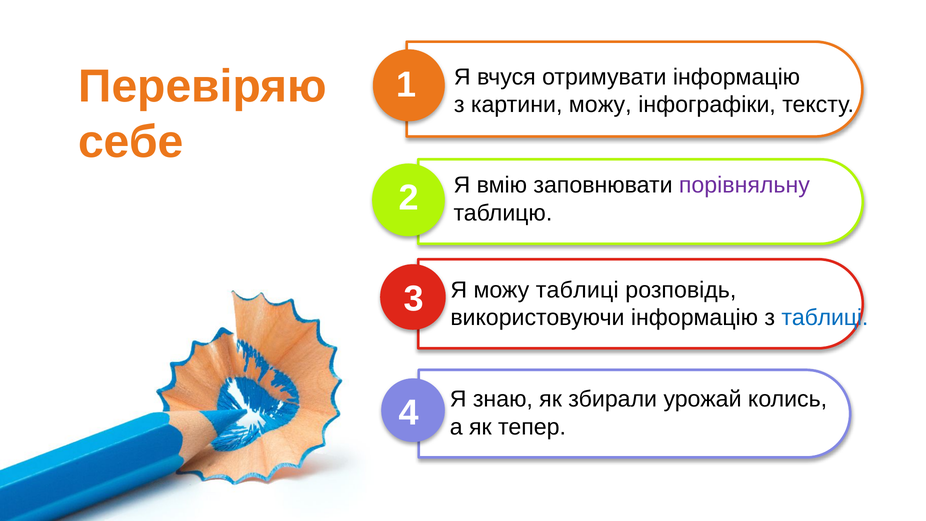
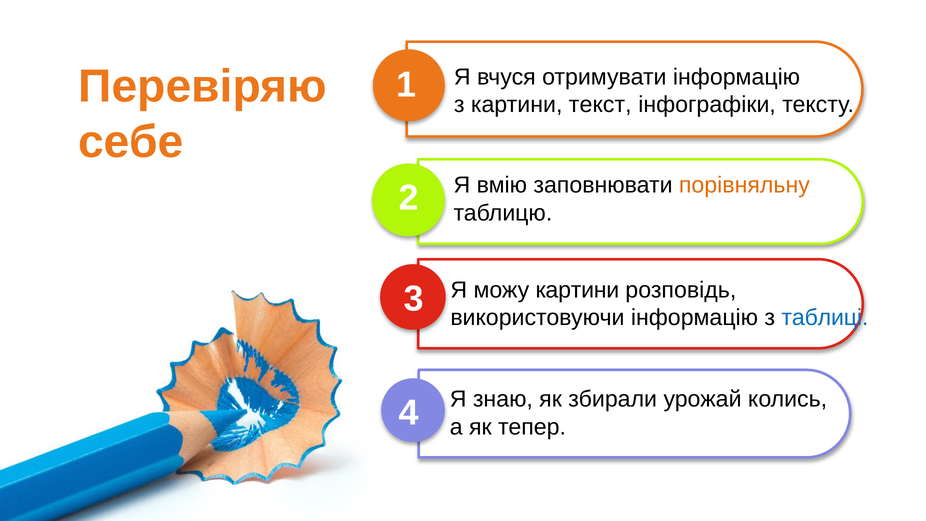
картини можу: можу -> текст (600, 105)
порівняльну colour: purple -> orange (744, 185)
можу таблиці: таблиці -> картини (577, 290)
